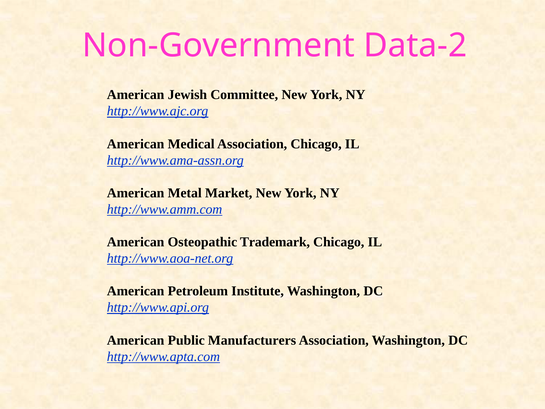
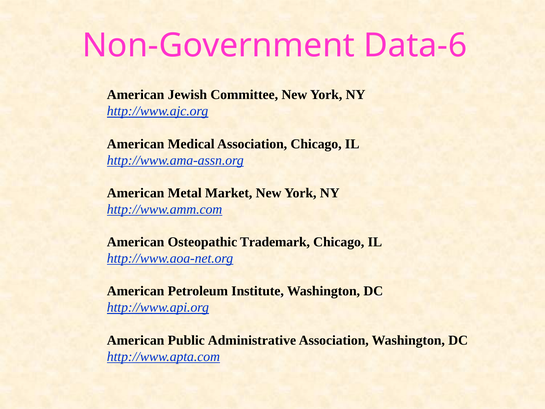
Data-2: Data-2 -> Data-6 (415, 45)
Manufacturers: Manufacturers -> Administrative (252, 340)
